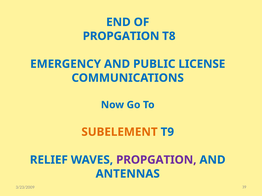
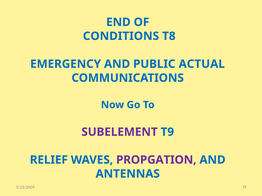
PROPGATION: PROPGATION -> CONDITIONS (121, 36)
LICENSE: LICENSE -> ACTUAL (202, 64)
SUBELEMENT colour: orange -> purple (119, 132)
